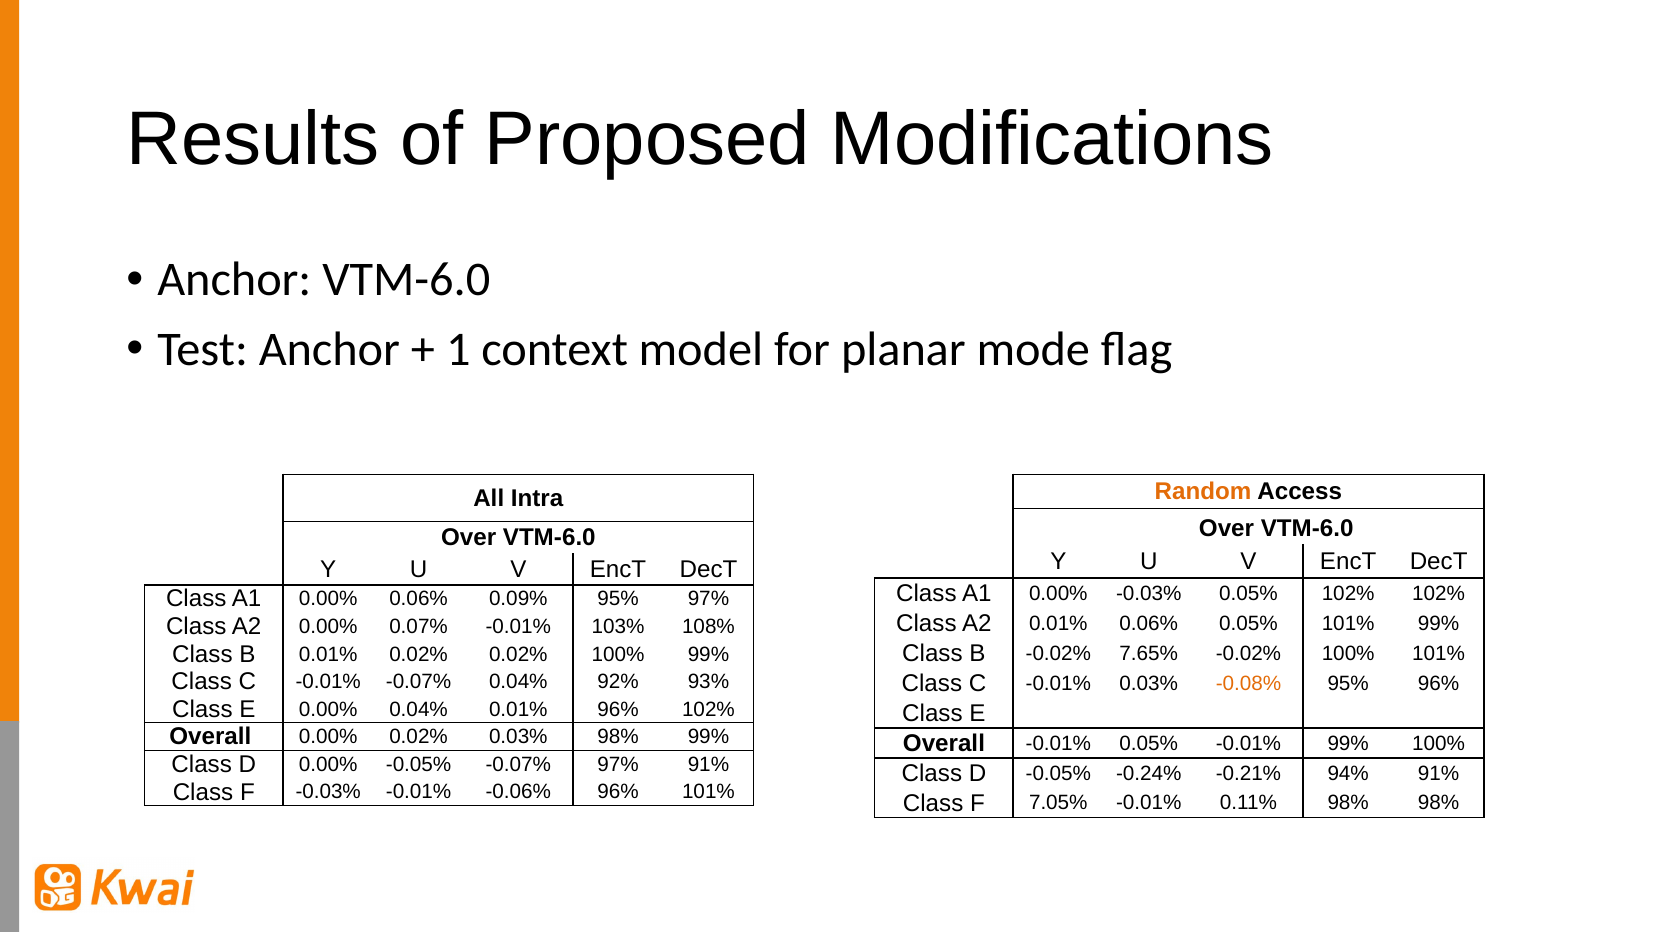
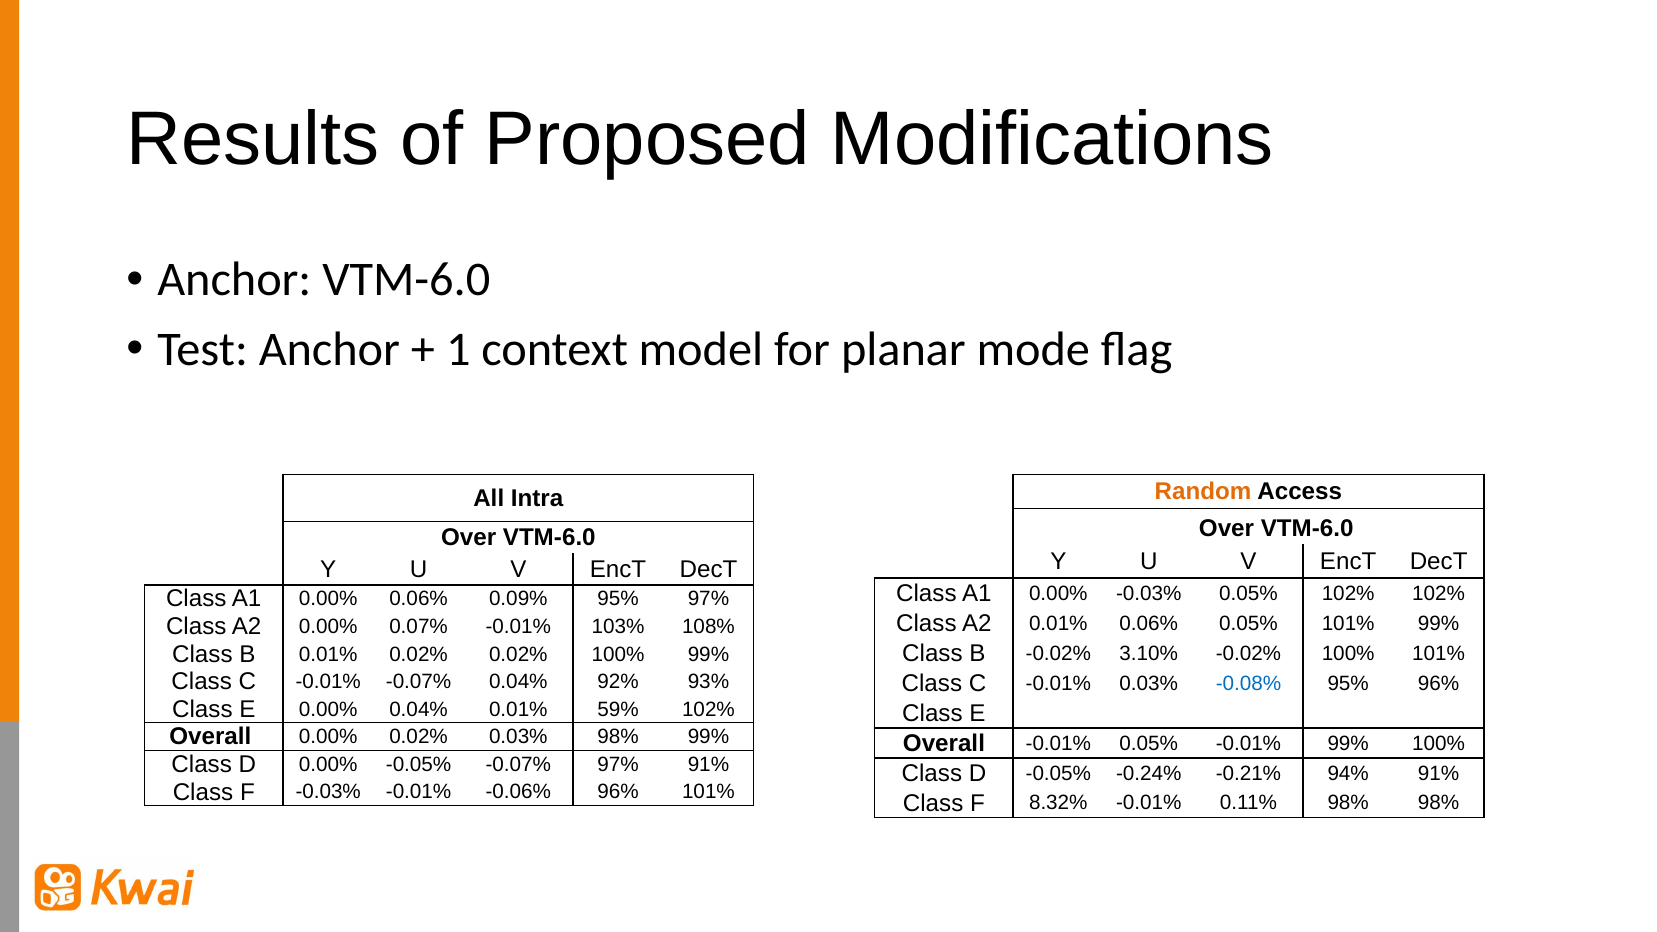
7.65%: 7.65% -> 3.10% (1149, 653)
-0.08% colour: orange -> blue (1248, 683)
0.01% 96%: 96% -> 59% (618, 709)
7.05%: 7.05% -> 8.32% (1058, 803)
